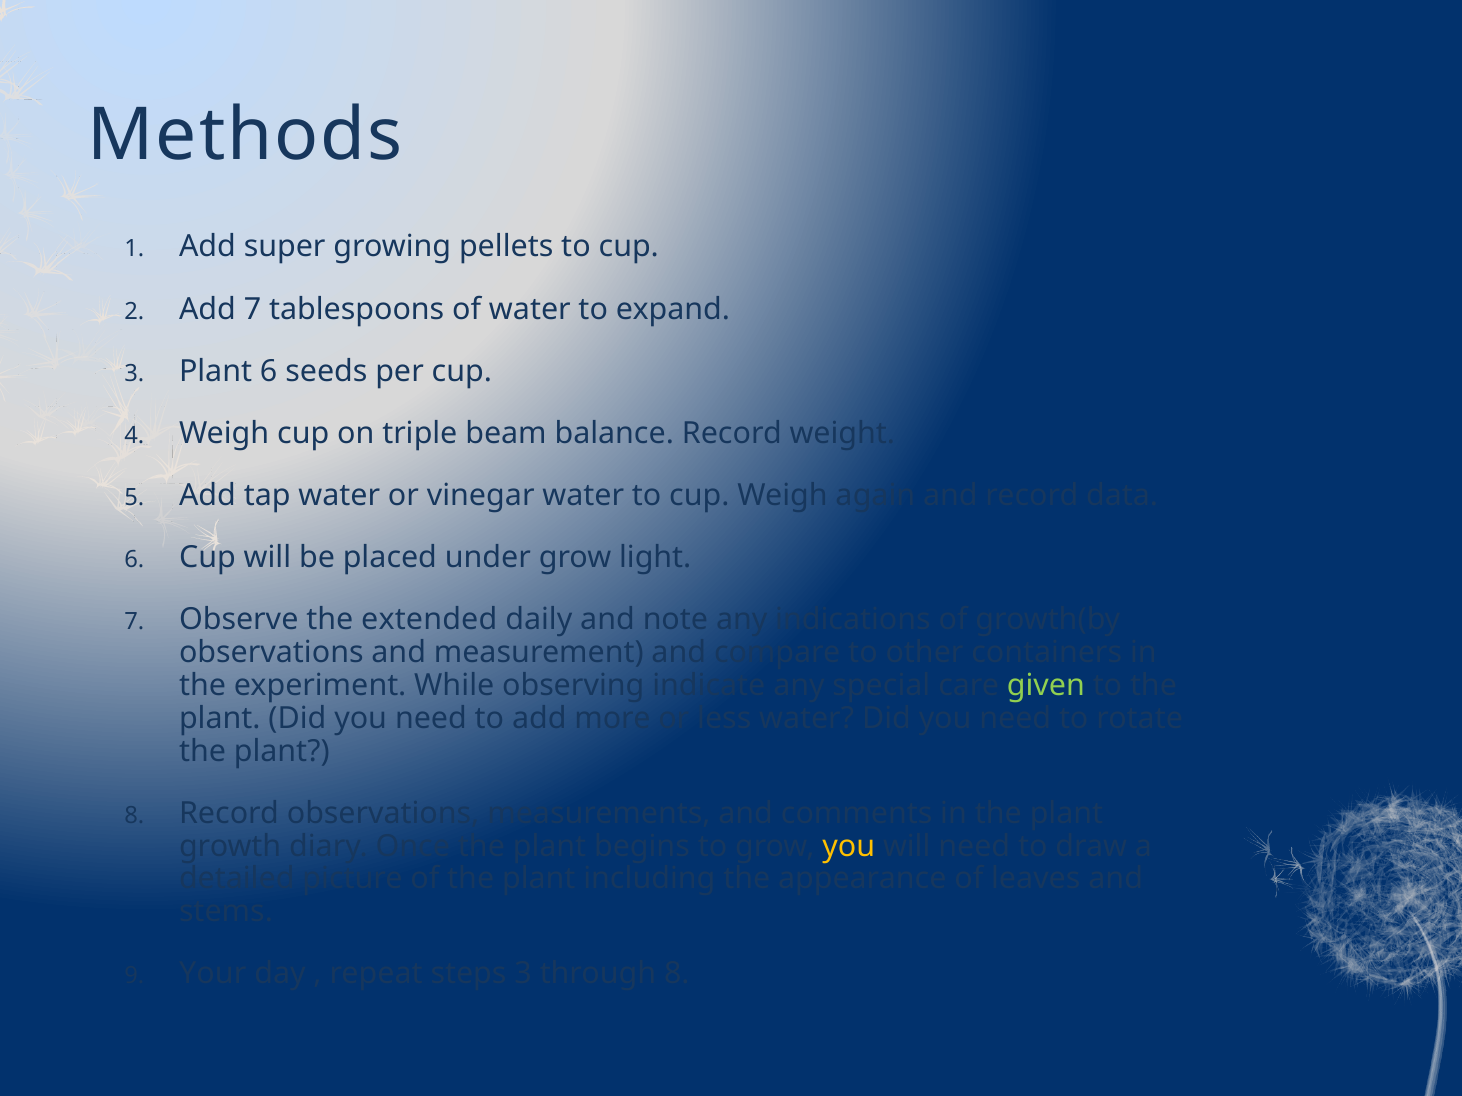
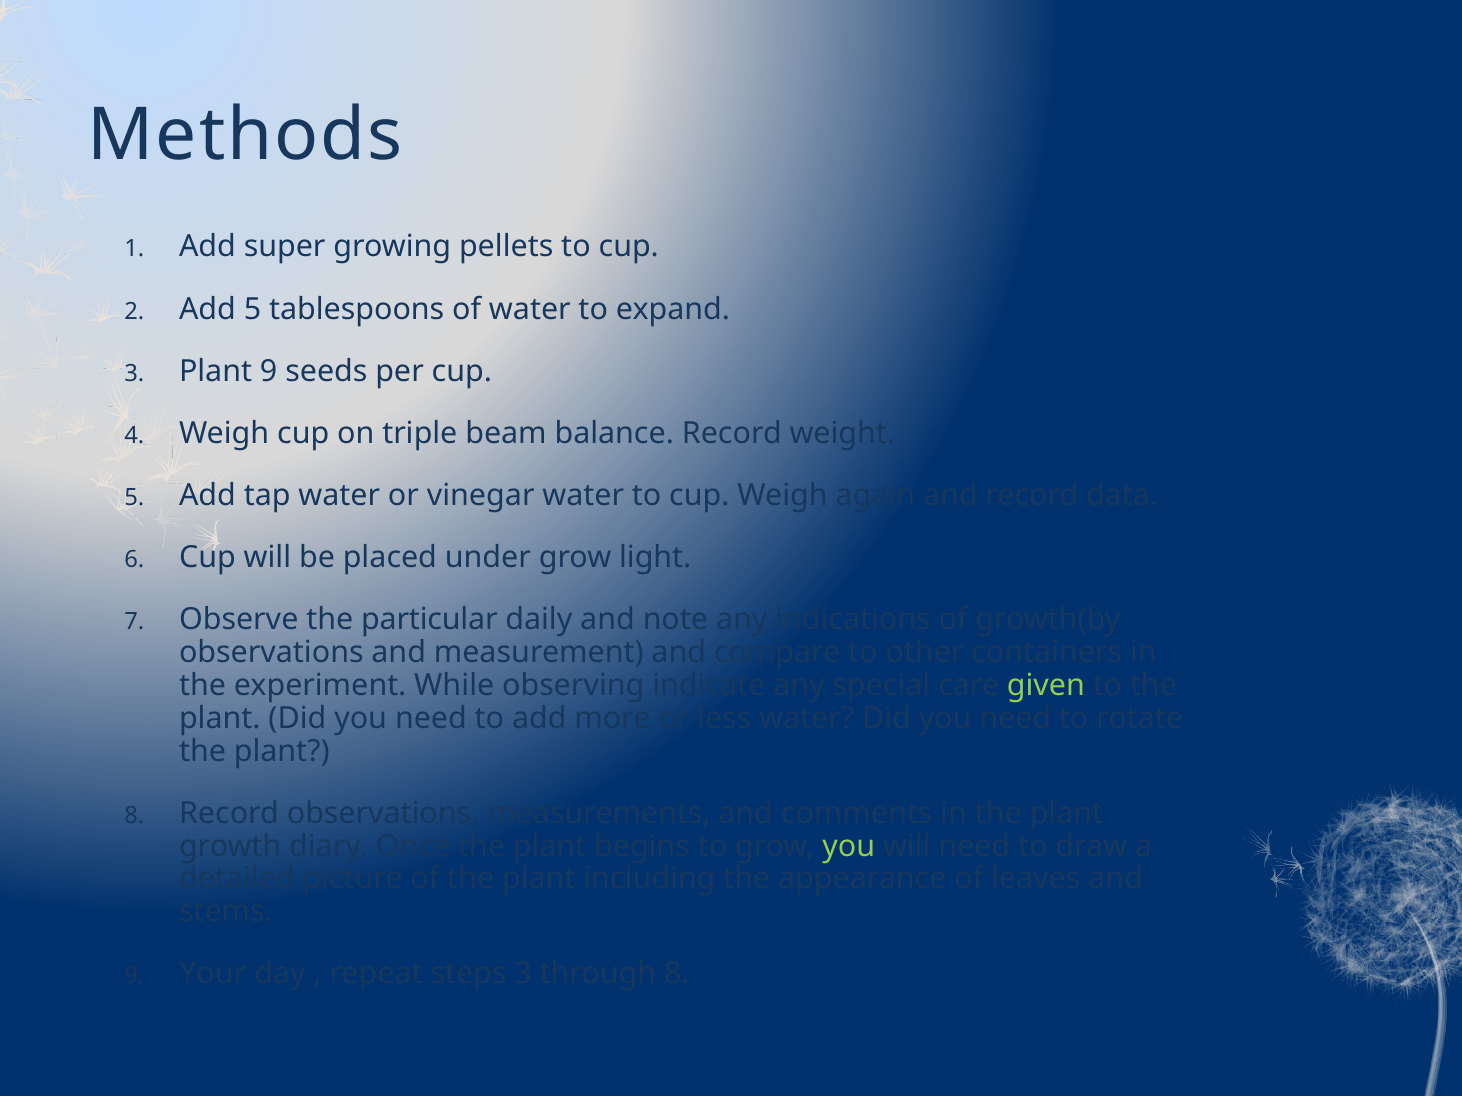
Add 7: 7 -> 5 (253, 309)
Plant 6: 6 -> 9 (269, 371)
extended: extended -> particular (429, 620)
you colour: yellow -> light green (849, 846)
